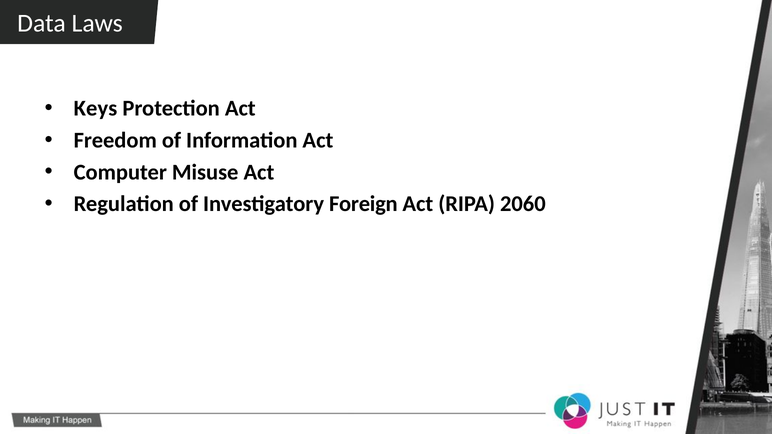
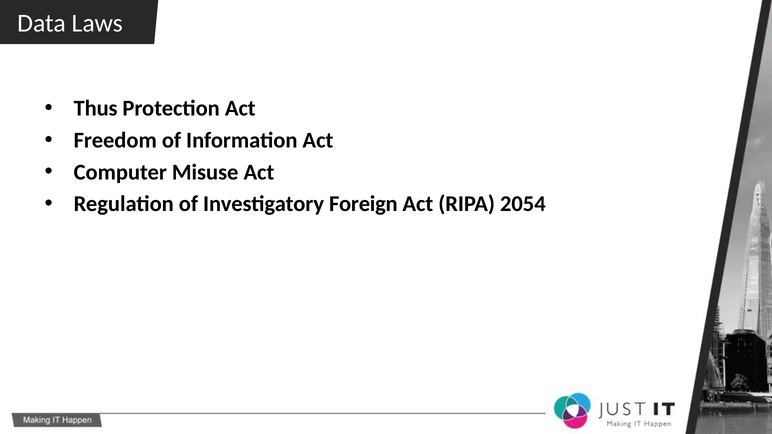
Keys: Keys -> Thus (96, 109)
2060: 2060 -> 2054 (523, 204)
